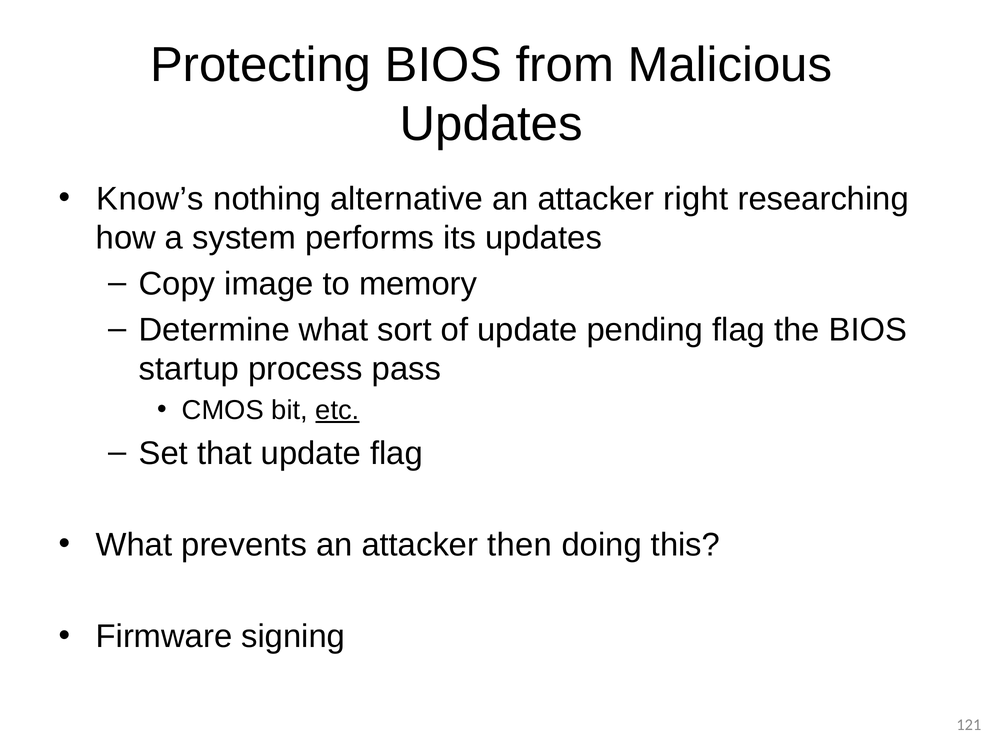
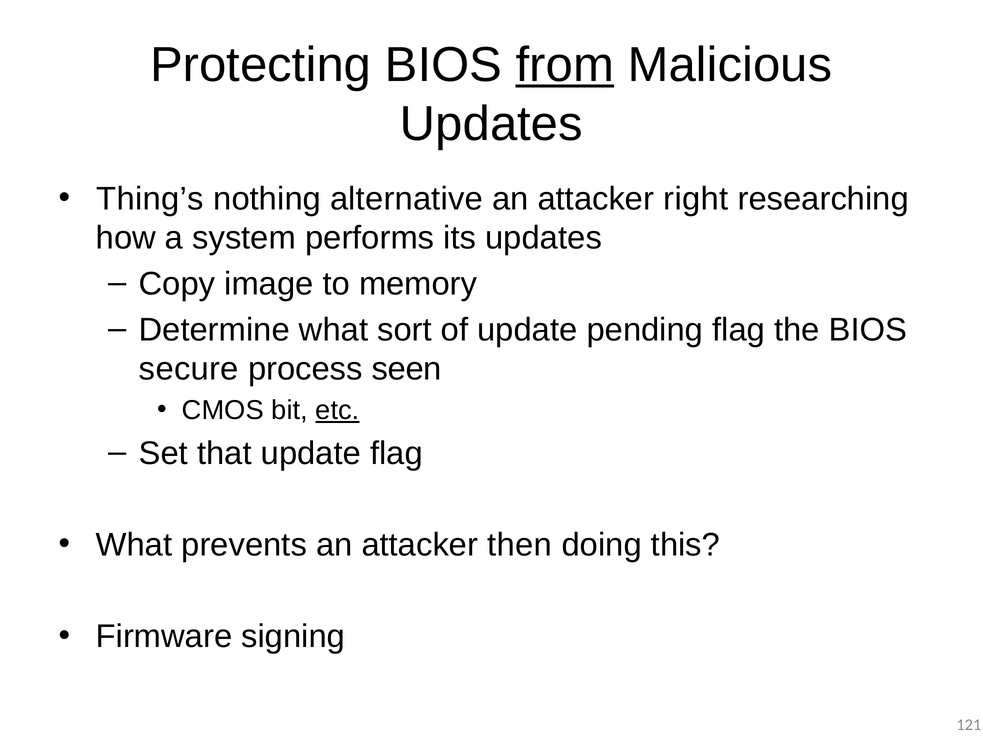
from underline: none -> present (565, 65)
Know’s: Know’s -> Thing’s (150, 199)
startup: startup -> secure (189, 369)
pass: pass -> seen (407, 369)
